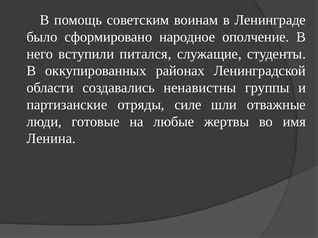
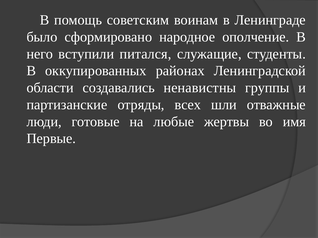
силе: силе -> всех (188, 105)
Ленина: Ленина -> Первые (51, 139)
